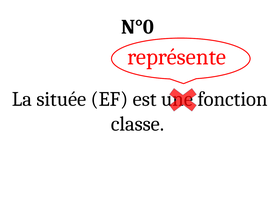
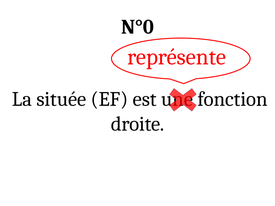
classe: classe -> droite (138, 124)
